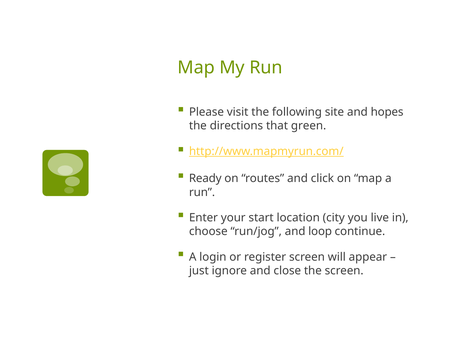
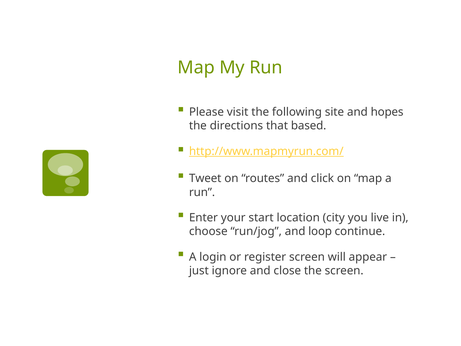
green: green -> based (309, 126)
Ready: Ready -> Tweet (205, 178)
